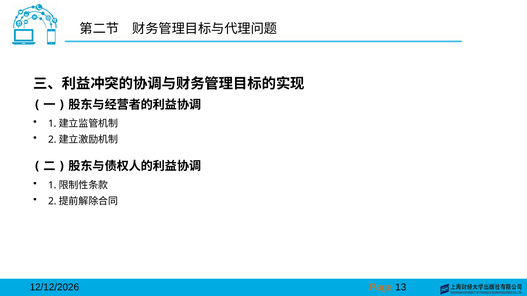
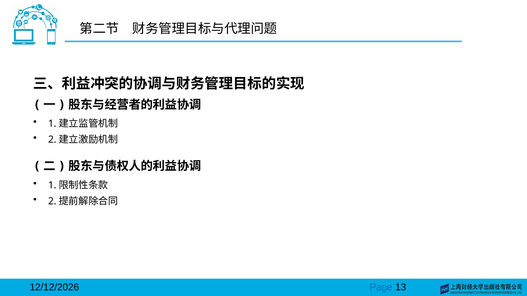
Page colour: orange -> blue (381, 288)
